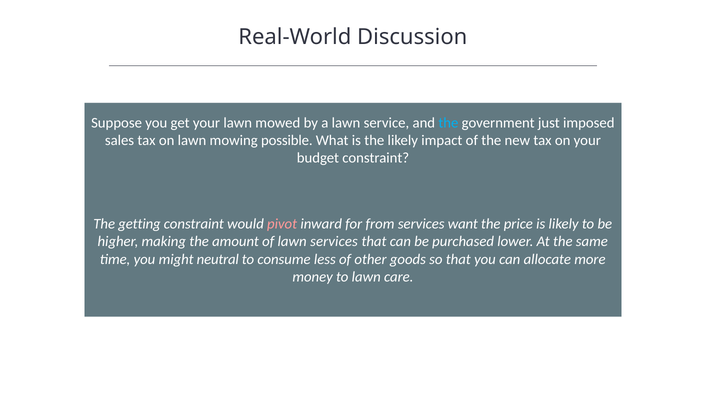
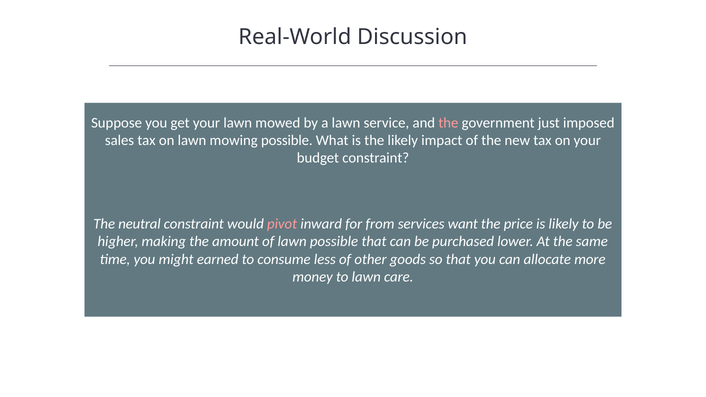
the colour: light blue -> pink (448, 123)
getting: getting -> neutral (140, 224)
lawn services: services -> possible (334, 242)
neutral: neutral -> earned (218, 259)
